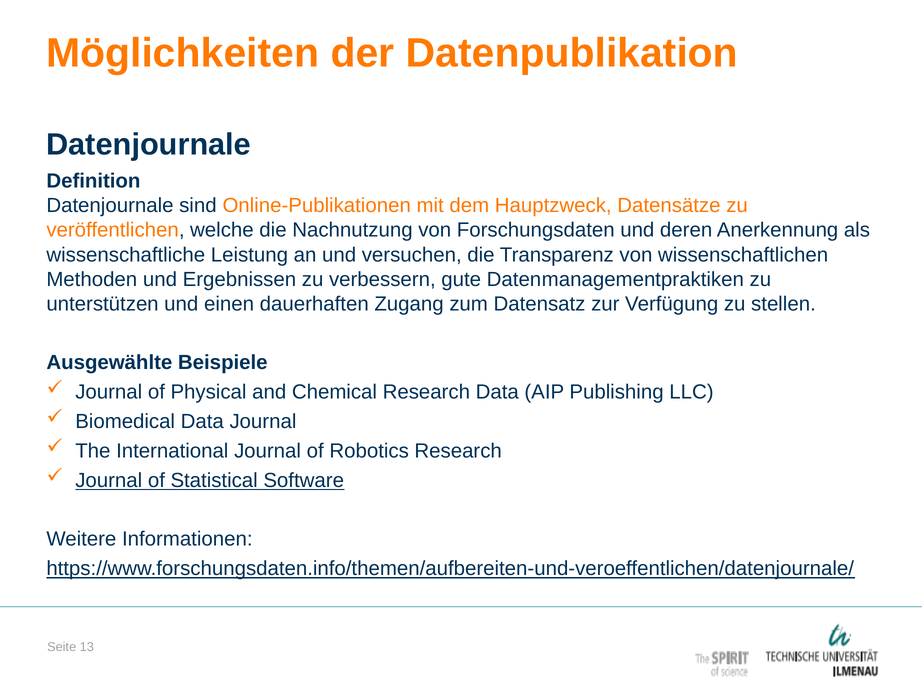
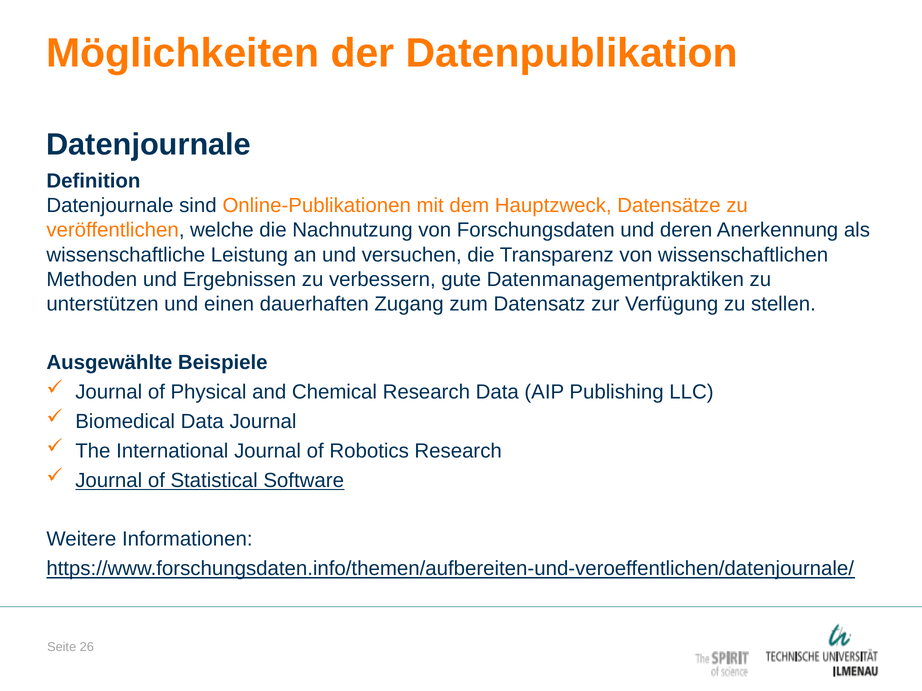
13: 13 -> 26 (87, 648)
